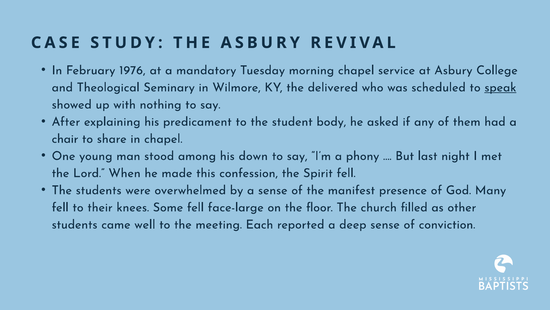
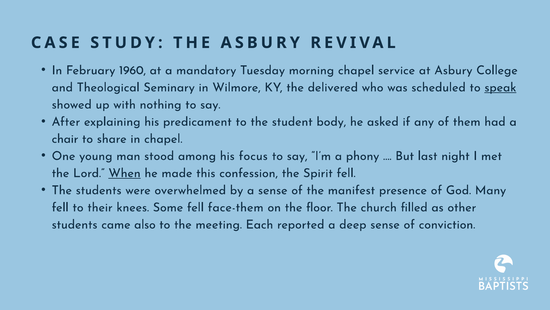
1976: 1976 -> 1960 (133, 70)
down: down -> focus (253, 156)
When underline: none -> present (125, 173)
face-large: face-large -> face-them (236, 207)
well: well -> also (145, 224)
